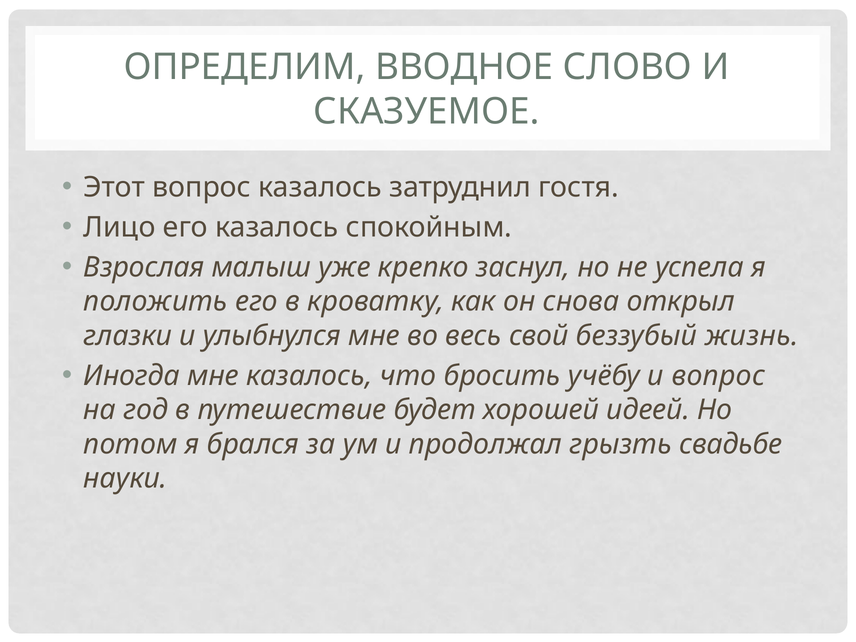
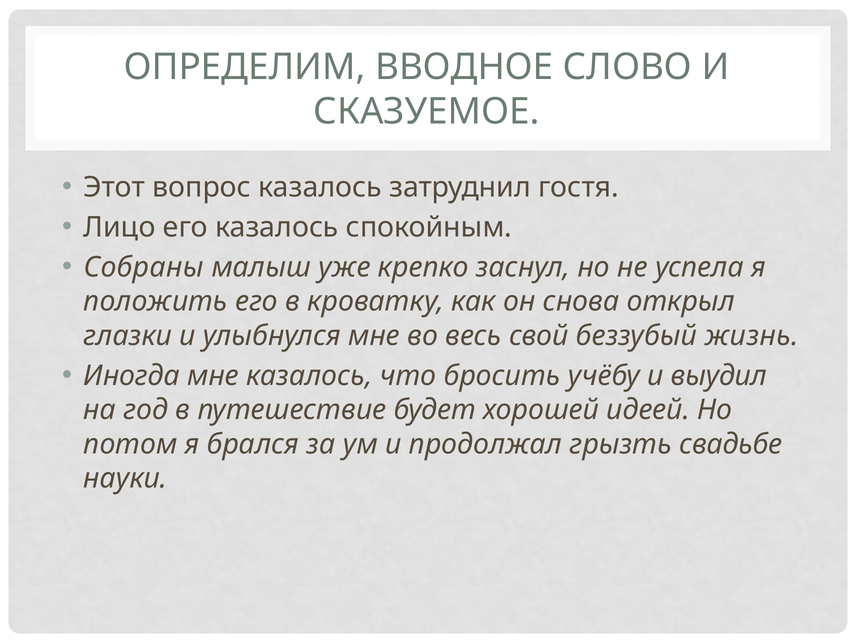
Взрослая: Взрослая -> Собраны (144, 267)
и вопрос: вопрос -> выудил (719, 376)
